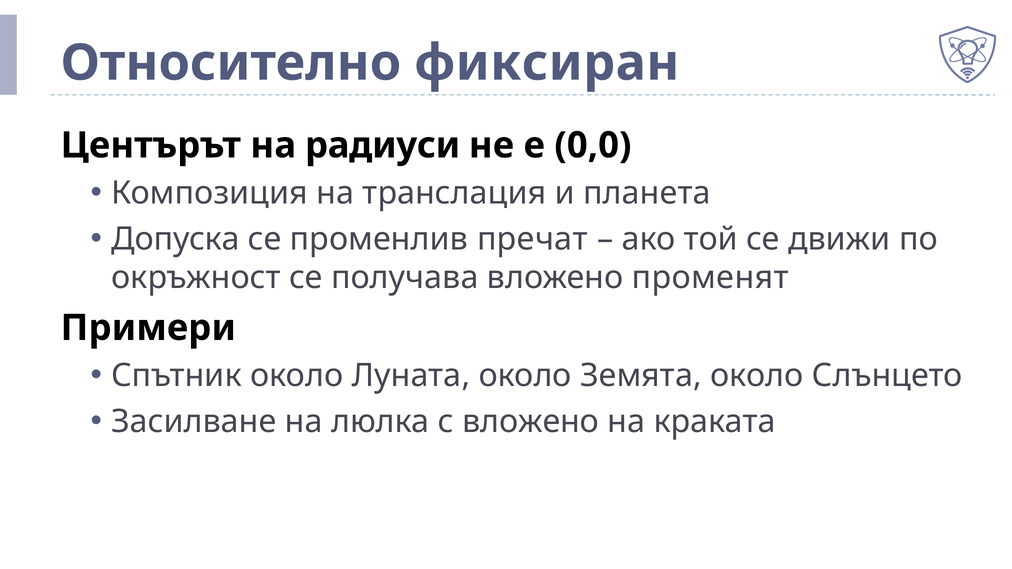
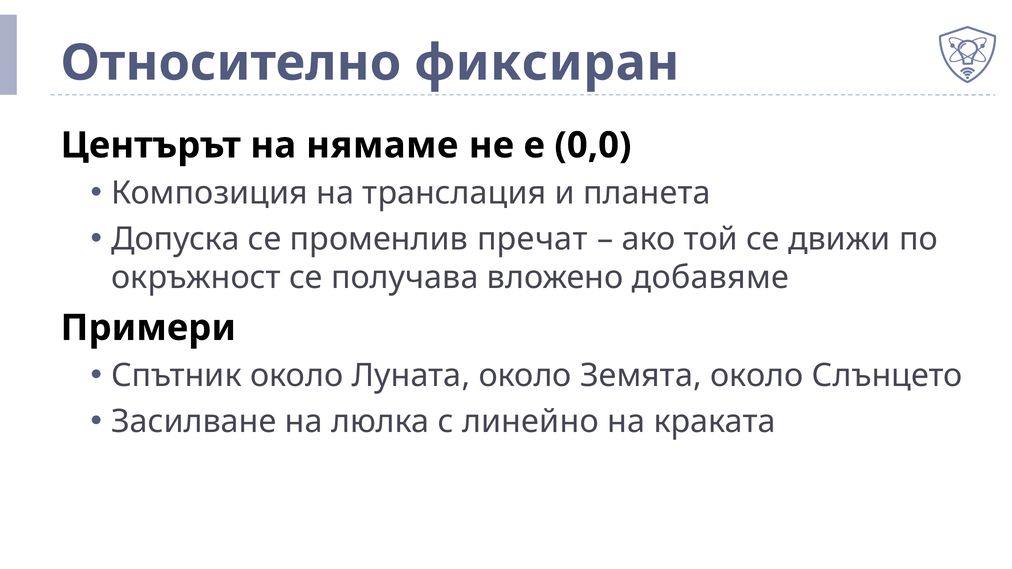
радиуси: радиуси -> нямаме (382, 145)
променят: променят -> добавяме (710, 278)
с вложено: вложено -> линейно (530, 422)
